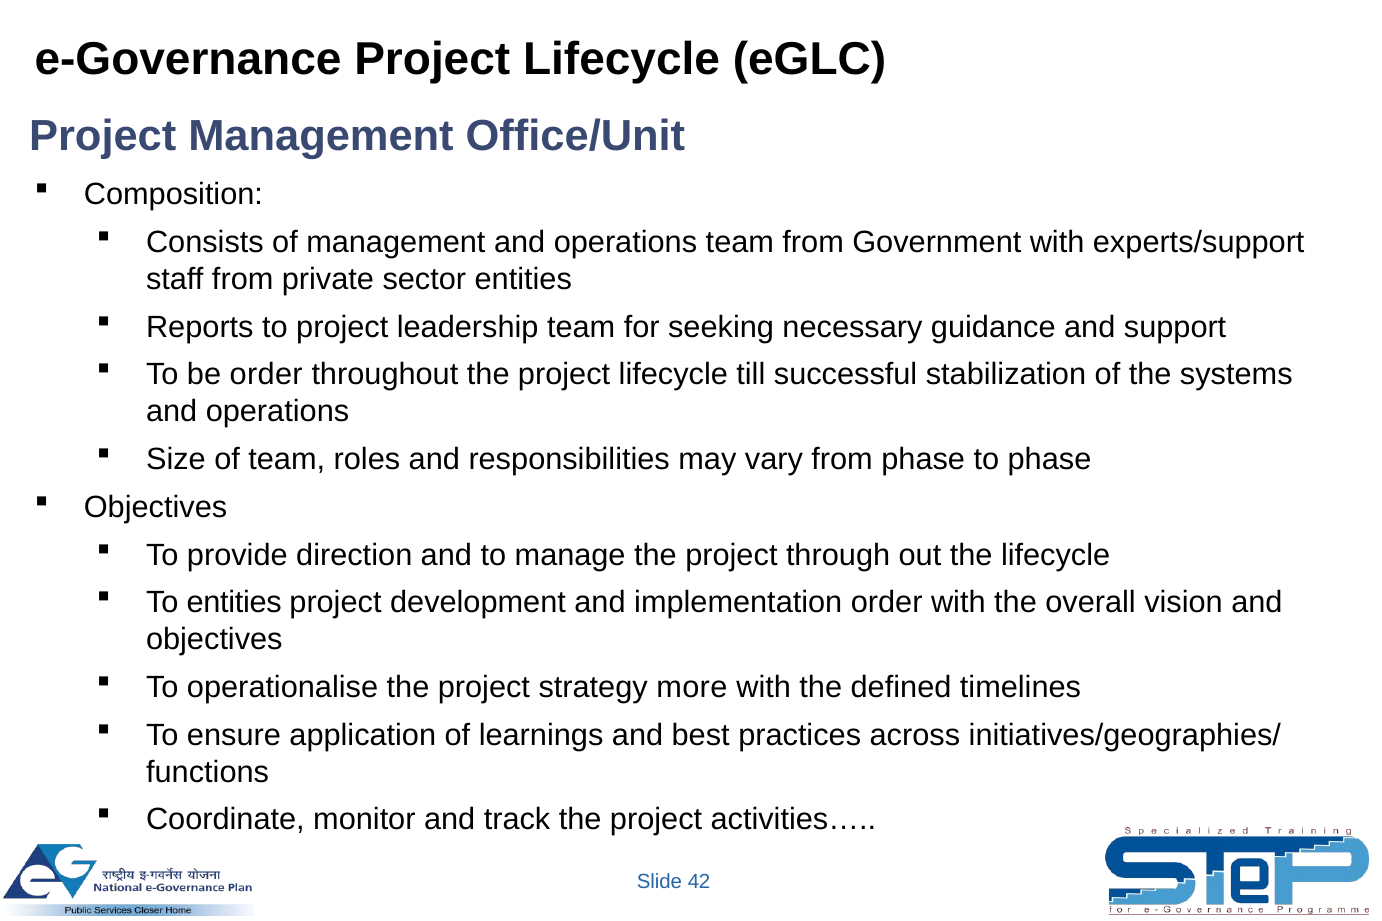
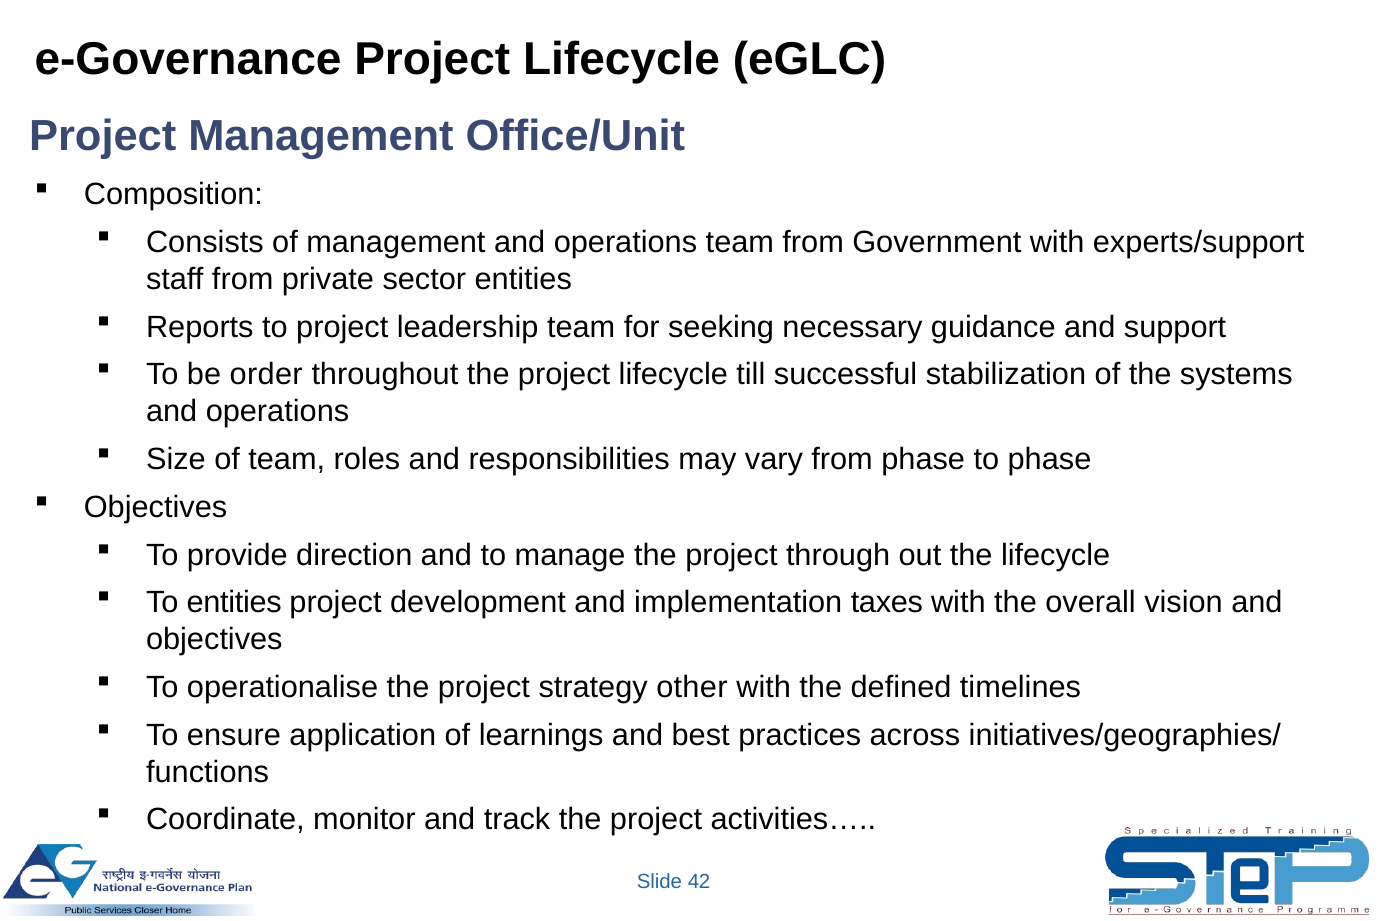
implementation order: order -> taxes (887, 603)
more: more -> other (692, 688)
